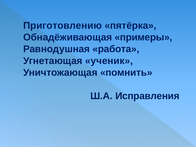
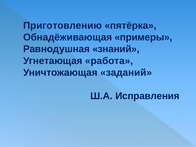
работа: работа -> знаний (116, 49)
ученик: ученик -> работа (109, 61)
помнить: помнить -> заданий (126, 73)
